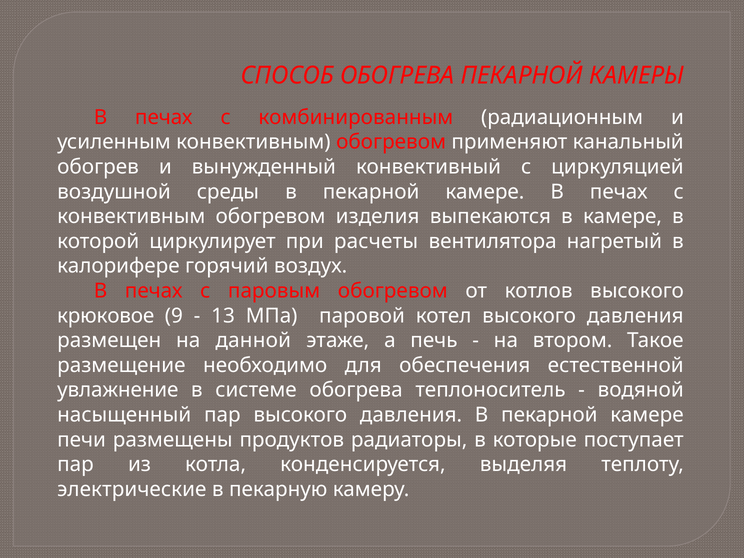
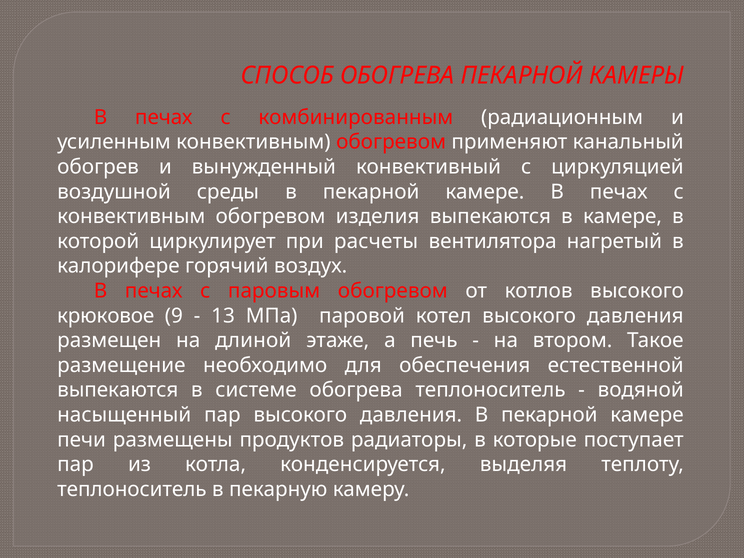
данной: данной -> длиной (253, 341)
увлажнение: увлажнение -> выпекаются (118, 390)
электрические: электрические -> теплоноситель (132, 489)
